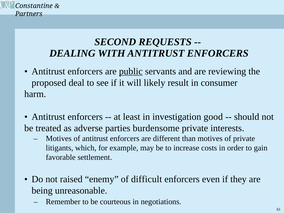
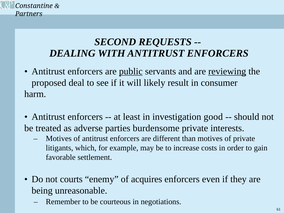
reviewing underline: none -> present (227, 71)
raised: raised -> courts (71, 179)
difficult: difficult -> acquires (147, 179)
